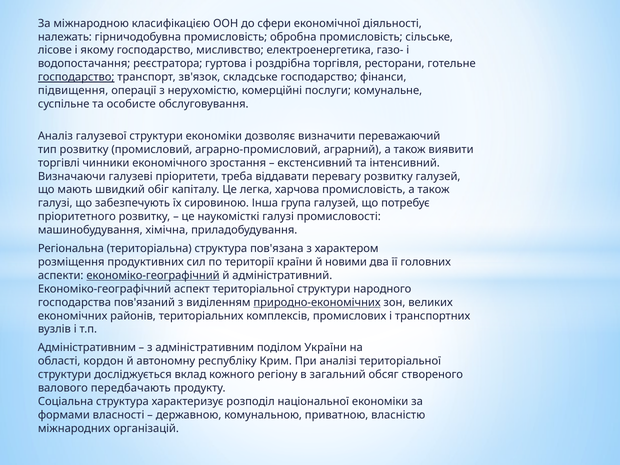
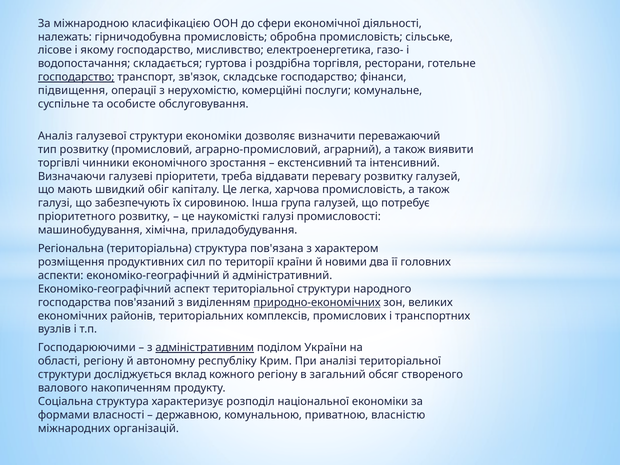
реєстратора: реєстратора -> складається (168, 64)
економіко-географічний underline: present -> none (153, 275)
Адміністративним: Адміністративним -> Господарюючими (87, 348)
адміністративним underline: none -> present (205, 348)
області кордон: кордон -> регіону (104, 361)
передбачають: передбачають -> накопиченням (131, 388)
